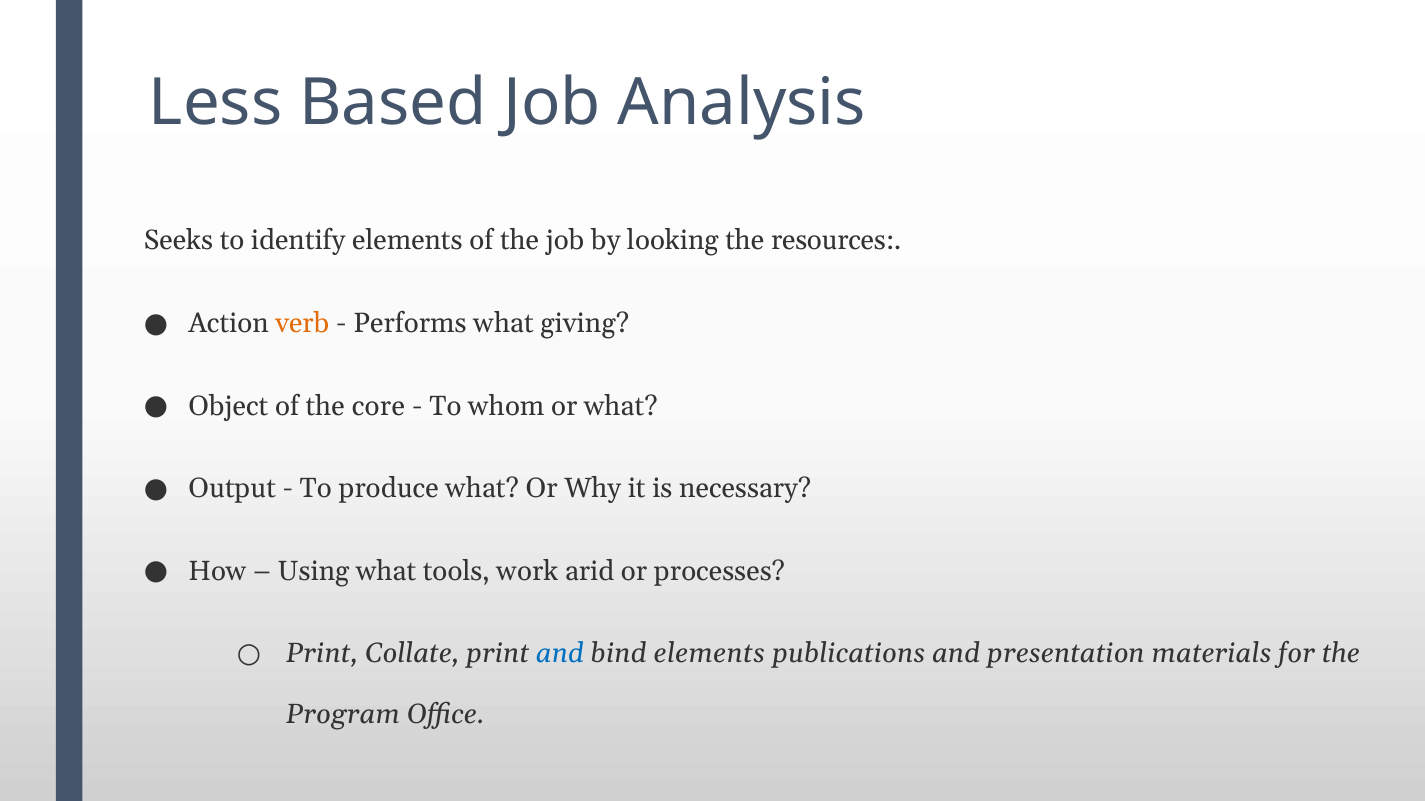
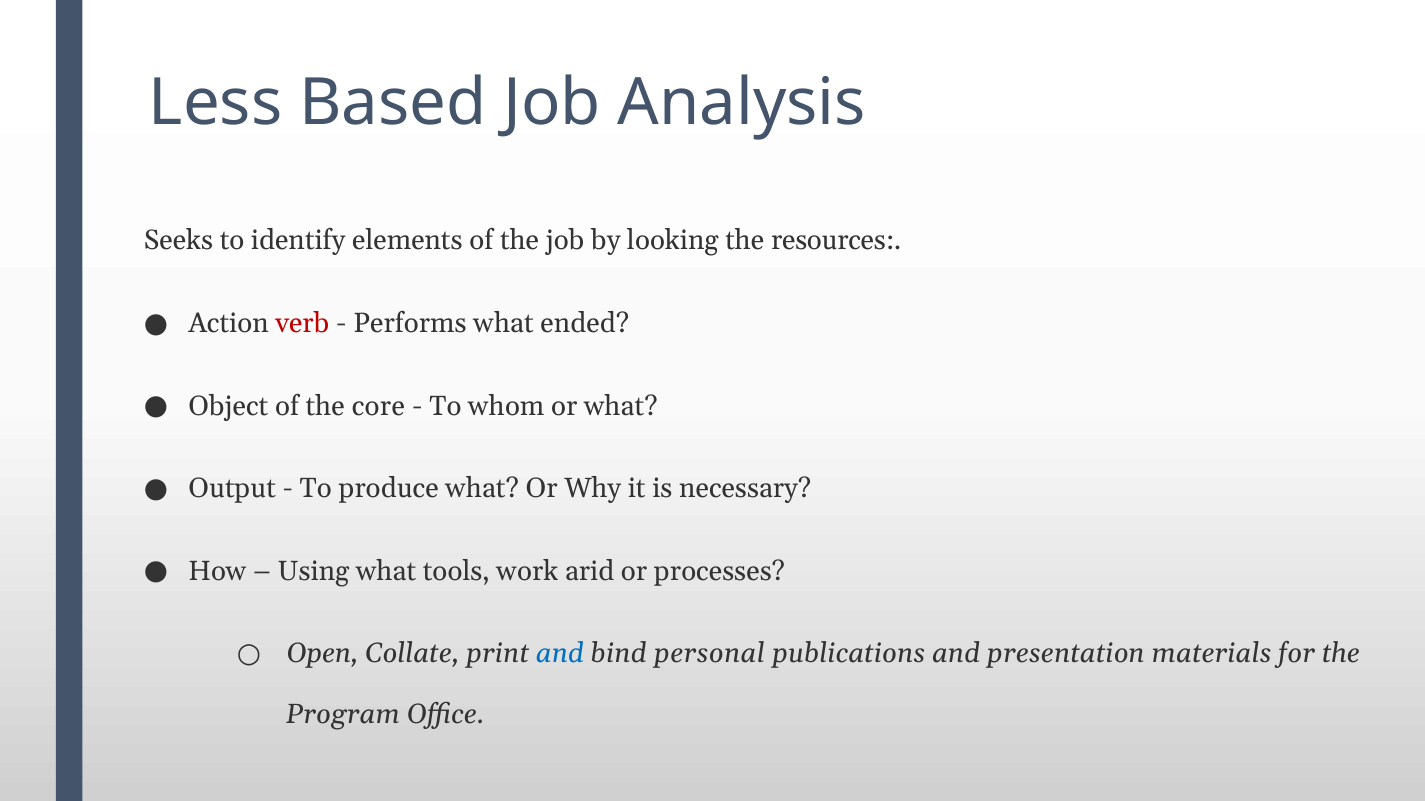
verb colour: orange -> red (302, 324)
giving: giving -> ended (585, 324)
Print: Print -> Open (322, 654)
bind elements: elements -> personal (709, 654)
